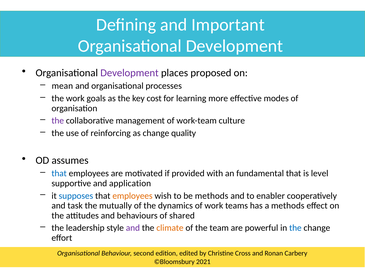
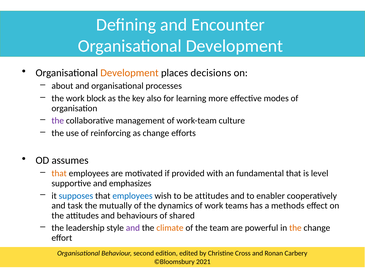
Important: Important -> Encounter (228, 25)
Development colour: purple -> orange (130, 73)
proposed: proposed -> decisions (211, 73)
mean: mean -> about (62, 86)
goals: goals -> block (96, 98)
cost: cost -> also (154, 98)
quality: quality -> efforts (184, 133)
that colour: blue -> orange (59, 173)
application: application -> emphasizes (130, 183)
employees colour: orange -> blue (132, 196)
be methods: methods -> attitudes (212, 196)
the colour: blue -> orange (295, 228)
